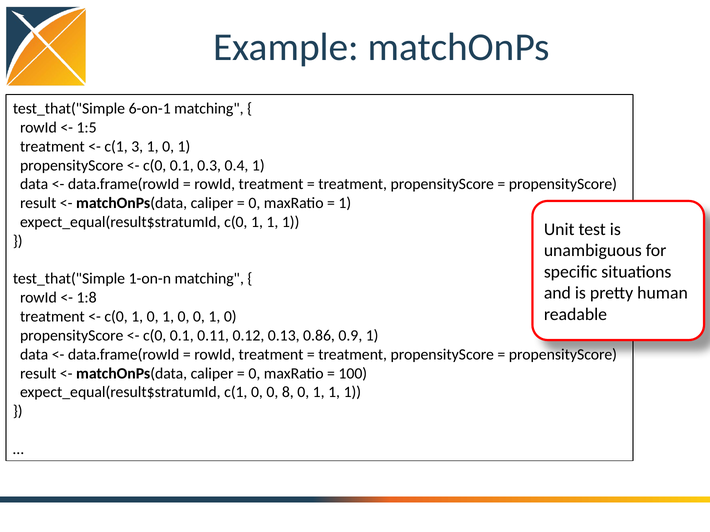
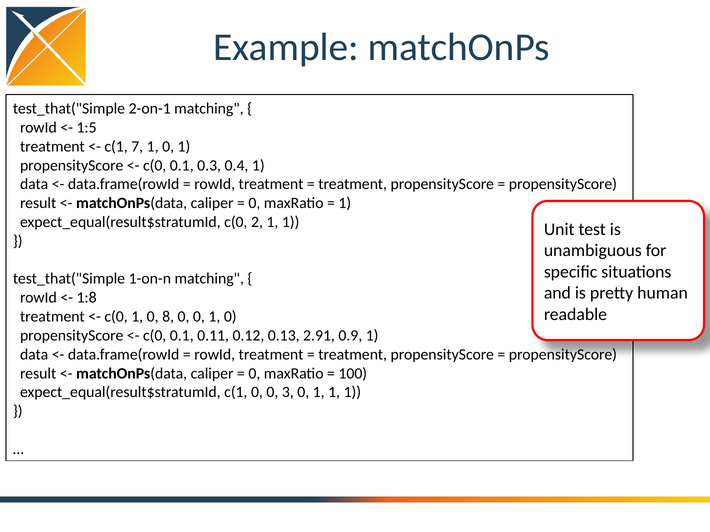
6-on-1: 6-on-1 -> 2-on-1 (150, 109)
3: 3 -> 7 (137, 147)
expect_equal(result$stratumId c(0 1: 1 -> 2 (257, 222)
c(0 1 0 1: 1 -> 8 (168, 317)
0.86: 0.86 -> 2.91 (319, 336)
8: 8 -> 3 (288, 393)
